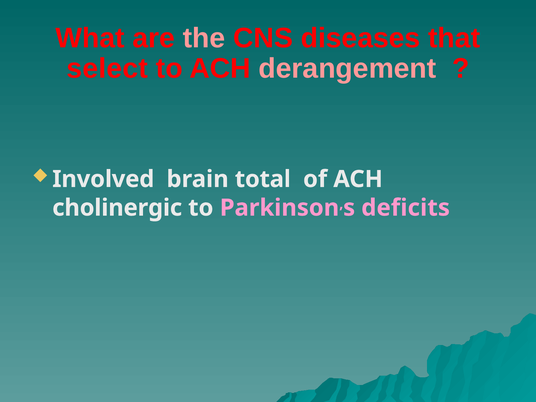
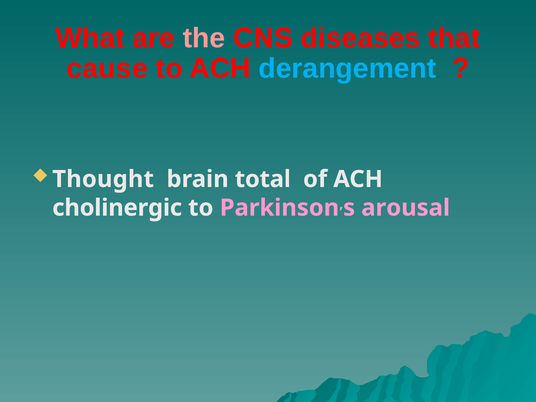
select: select -> cause (107, 69)
derangement colour: pink -> light blue (347, 69)
Involved: Involved -> Thought (103, 179)
deficits: deficits -> arousal (406, 208)
